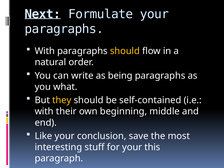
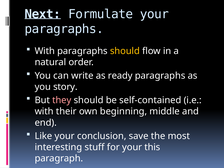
being: being -> ready (120, 76)
what: what -> story (65, 87)
they colour: yellow -> pink (62, 100)
